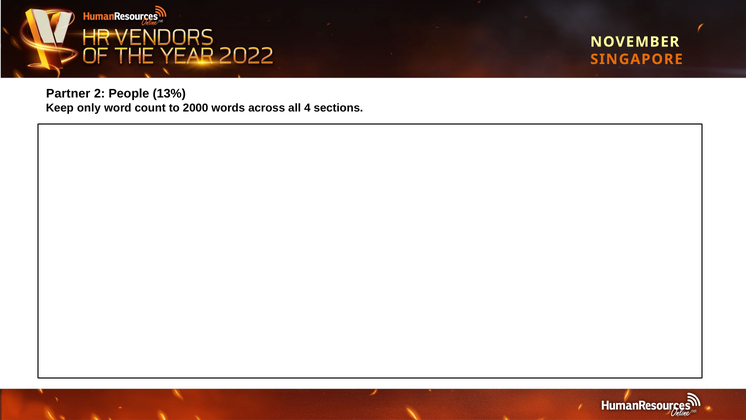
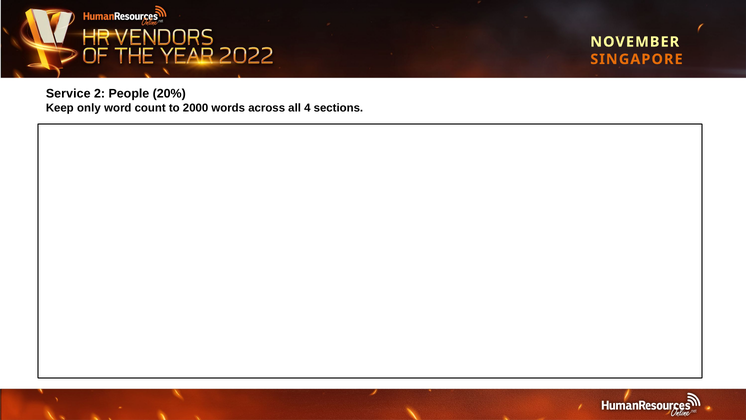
Partner: Partner -> Service (68, 94)
13%: 13% -> 20% (169, 94)
